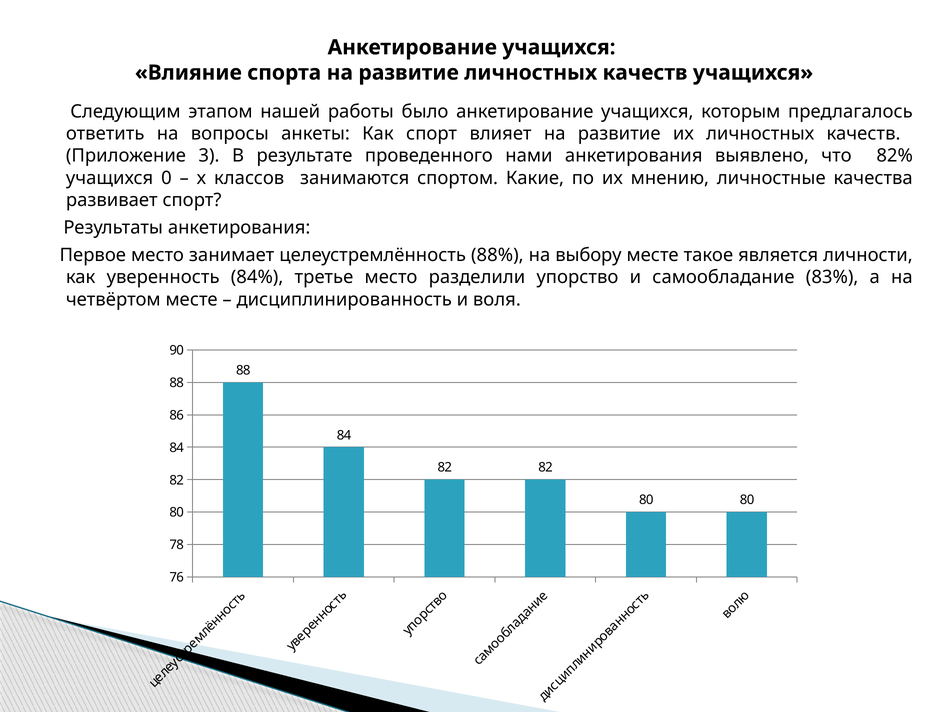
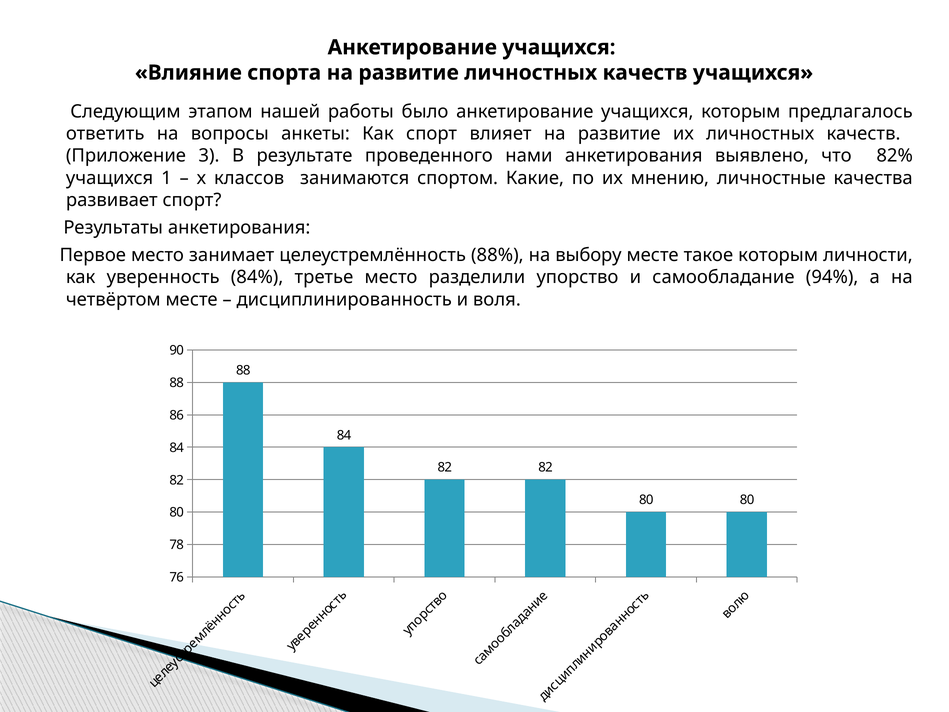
0: 0 -> 1 (166, 178)
такое является: является -> которым (778, 255)
83%: 83% -> 94% (832, 277)
